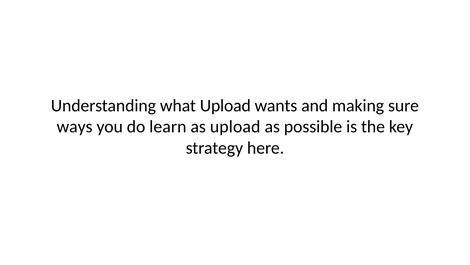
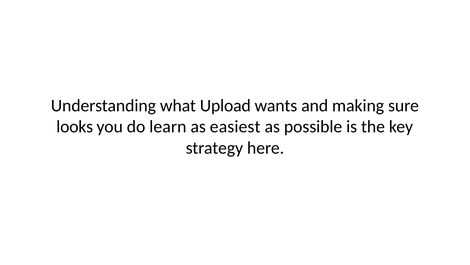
ways: ways -> looks (75, 127)
as upload: upload -> easiest (235, 127)
